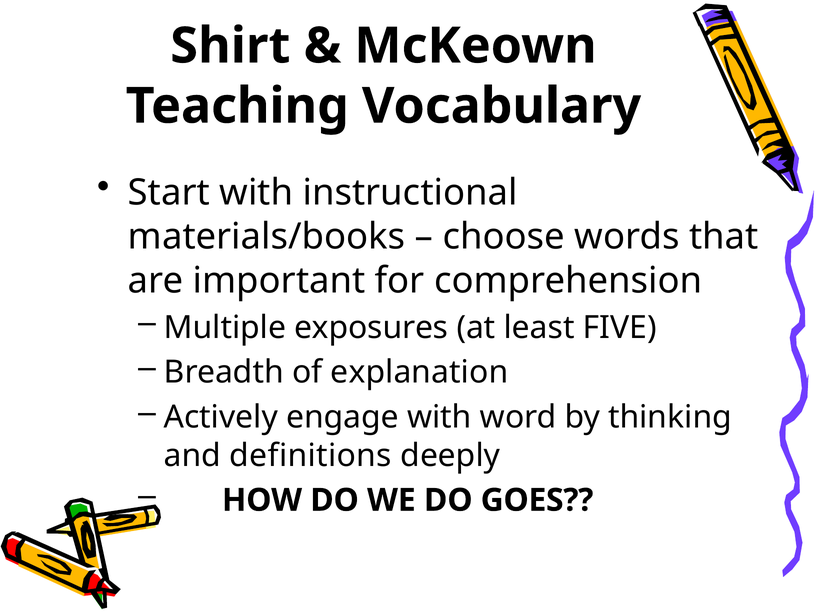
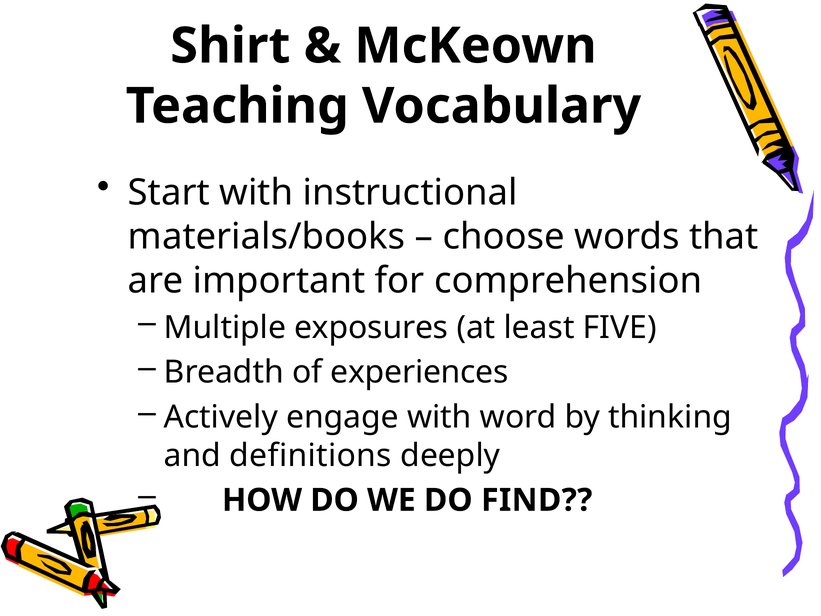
explanation: explanation -> experiences (420, 372)
GOES: GOES -> FIND (537, 500)
